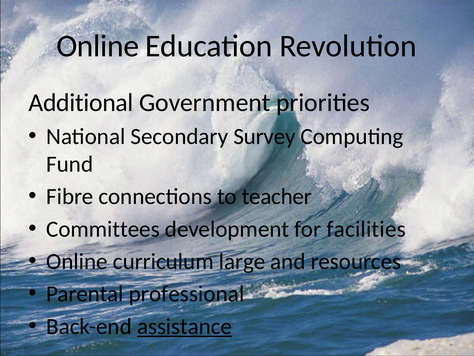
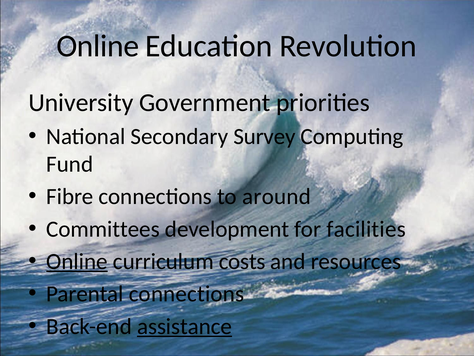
Additional: Additional -> University (81, 103)
teacher: teacher -> around (277, 196)
Online underline: none -> present (77, 261)
large: large -> costs (242, 261)
Parental professional: professional -> connections (187, 294)
